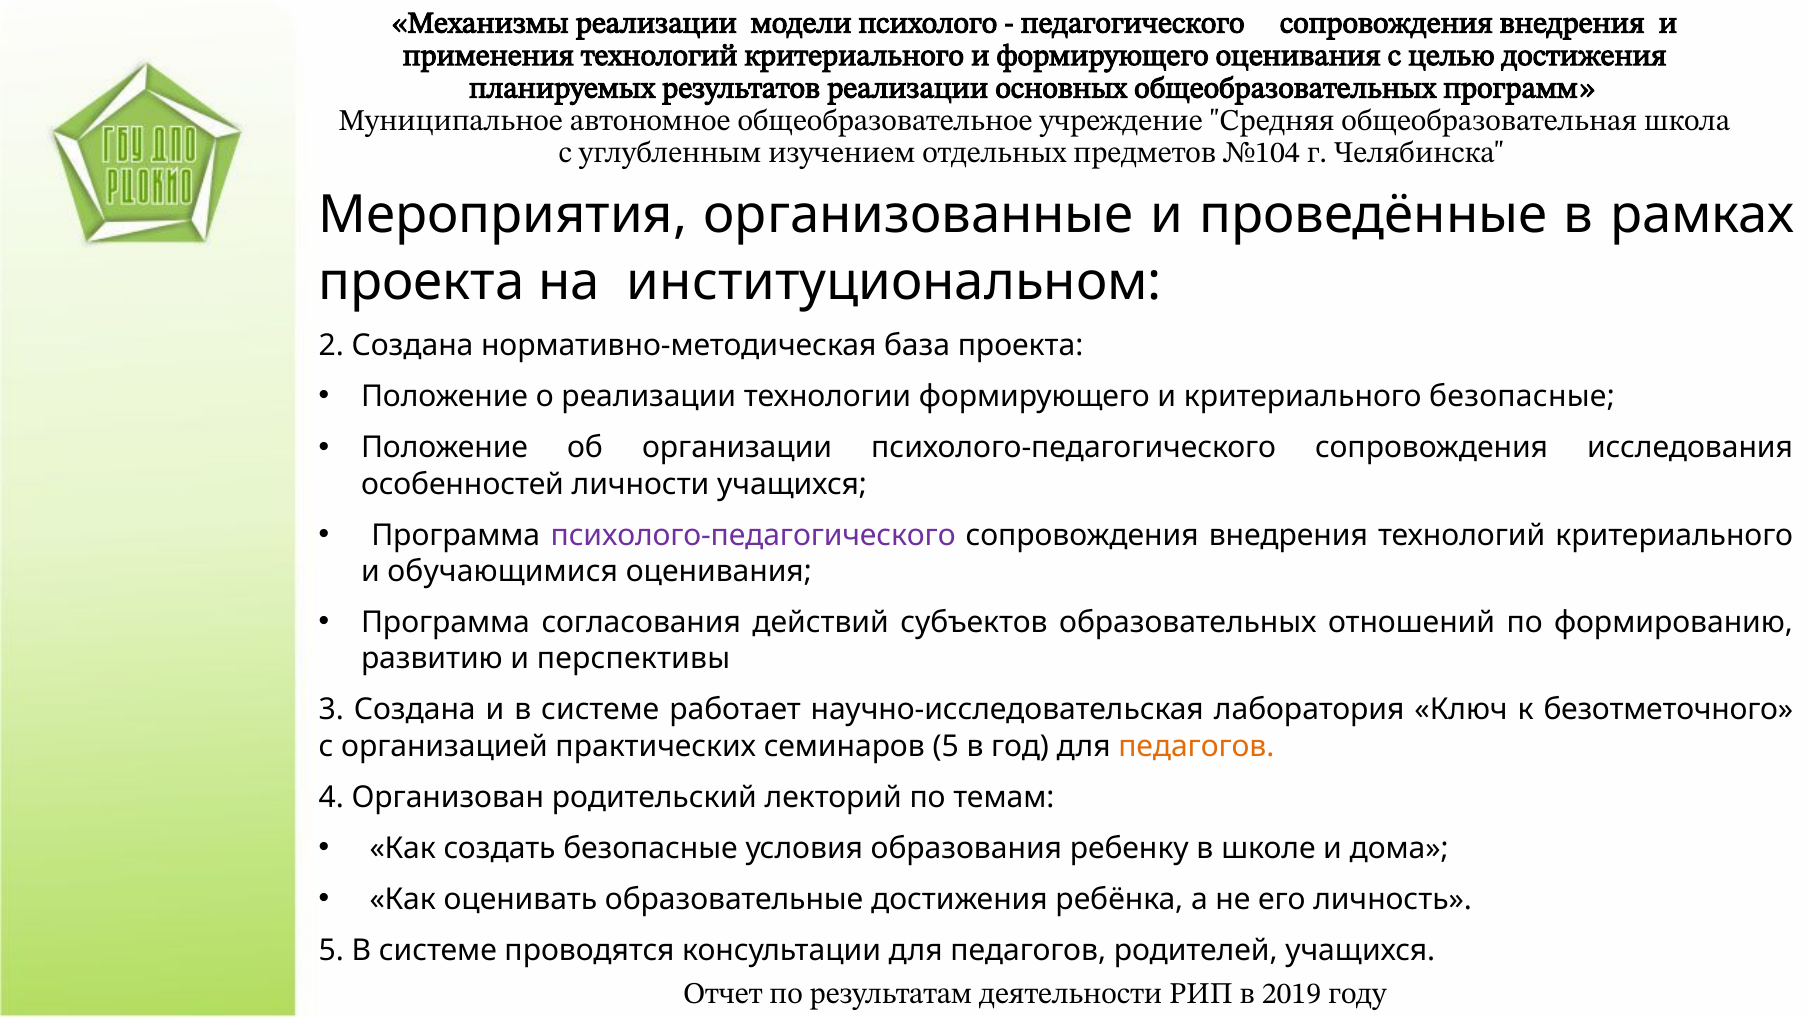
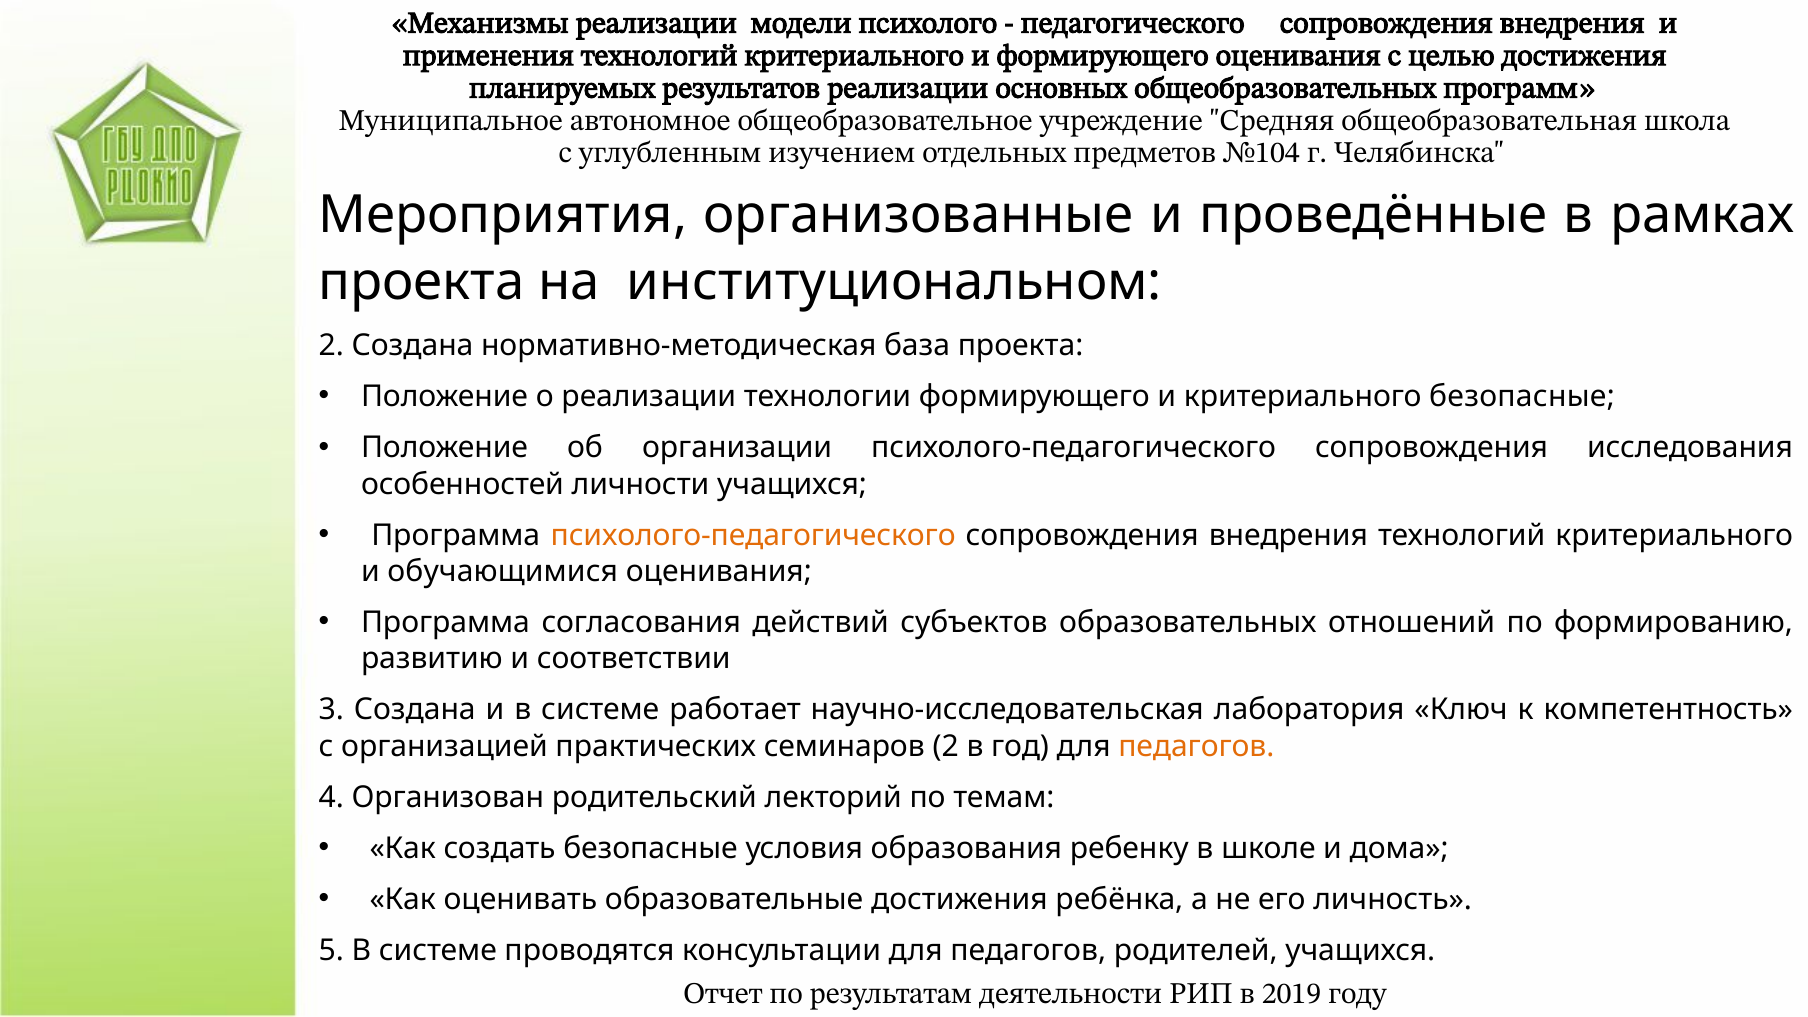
психолого-педагогического colour: purple -> orange (753, 535)
перспективы: перспективы -> соответствии (634, 659)
безотметочного: безотметочного -> компетентность (1668, 710)
семинаров 5: 5 -> 2 (946, 746)
